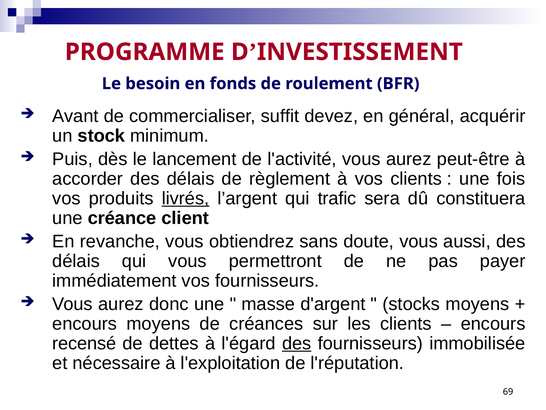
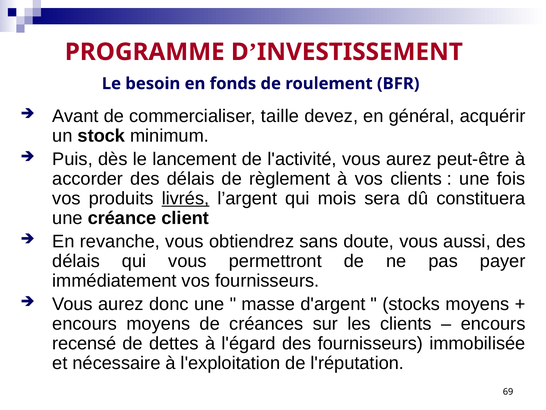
suffit: suffit -> taille (280, 116)
trafic: trafic -> mois (337, 198)
des underline: present -> none (297, 343)
